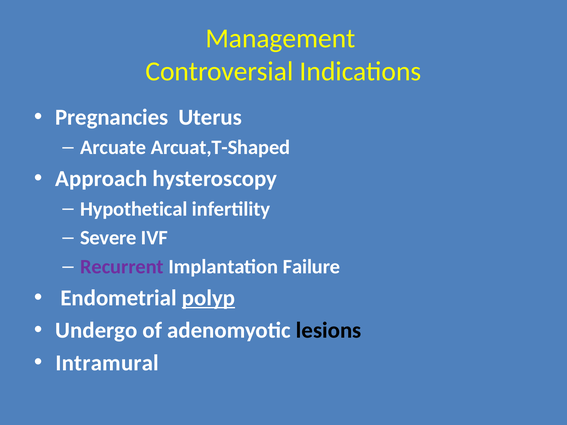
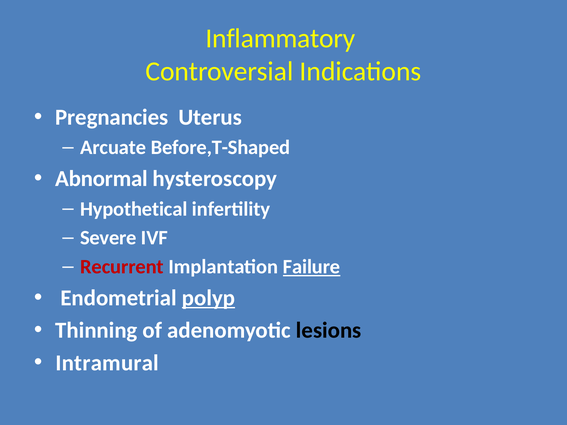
Management: Management -> Inflammatory (280, 38)
Arcuat,T-Shaped: Arcuat,T-Shaped -> Before,T-Shaped (220, 148)
Approach: Approach -> Abnormal (101, 179)
Recurrent colour: purple -> red (122, 267)
Failure underline: none -> present (312, 267)
Undergo: Undergo -> Thinning (96, 331)
